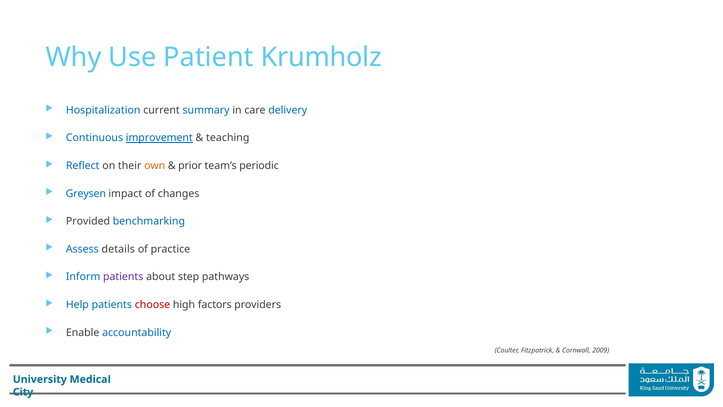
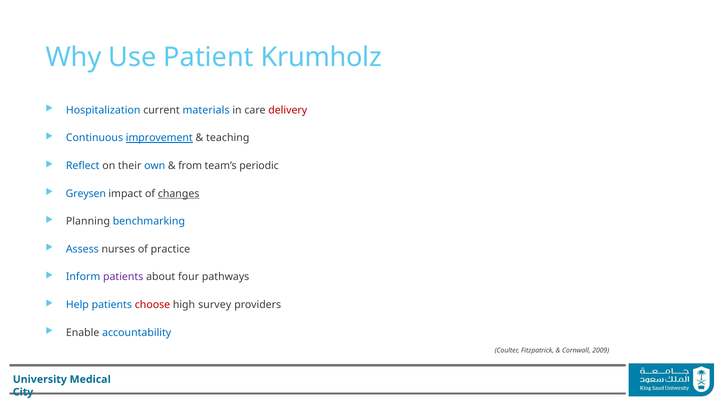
summary: summary -> materials (206, 110)
delivery colour: blue -> red (288, 110)
own colour: orange -> blue (155, 166)
prior: prior -> from (190, 166)
changes underline: none -> present (179, 193)
Provided: Provided -> Planning (88, 221)
details: details -> nurses (118, 249)
step: step -> four (189, 277)
factors: factors -> survey (215, 305)
